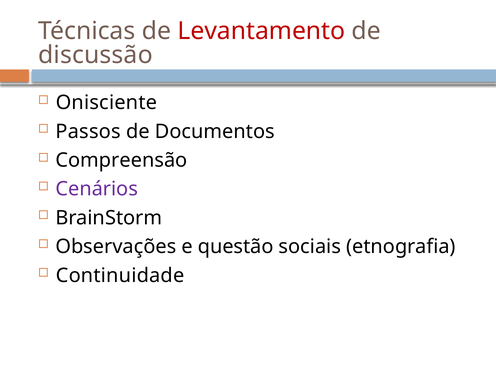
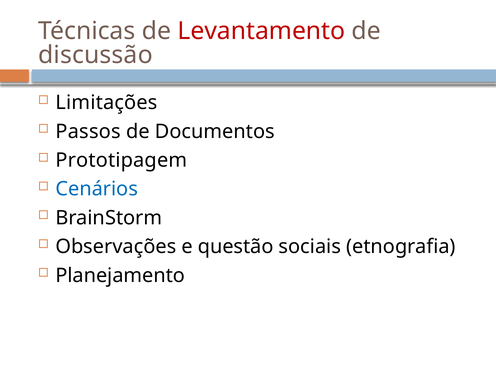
Onisciente: Onisciente -> Limitações (107, 103)
Compreensão: Compreensão -> Prototipagem (121, 160)
Cenários colour: purple -> blue (97, 189)
Continuidade: Continuidade -> Planejamento (120, 275)
